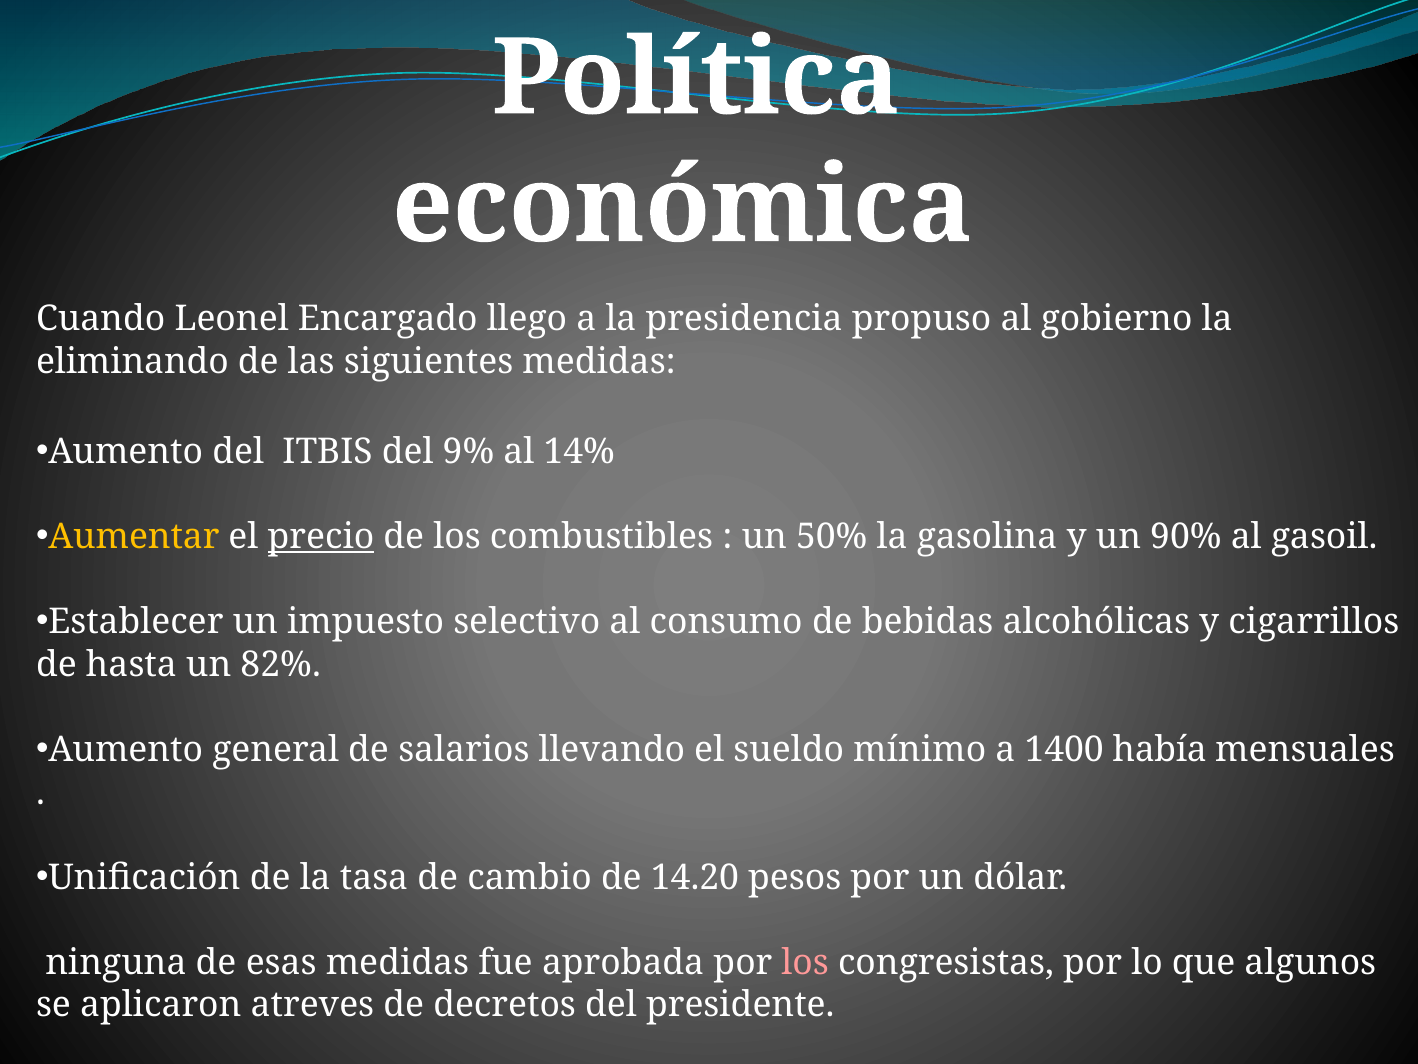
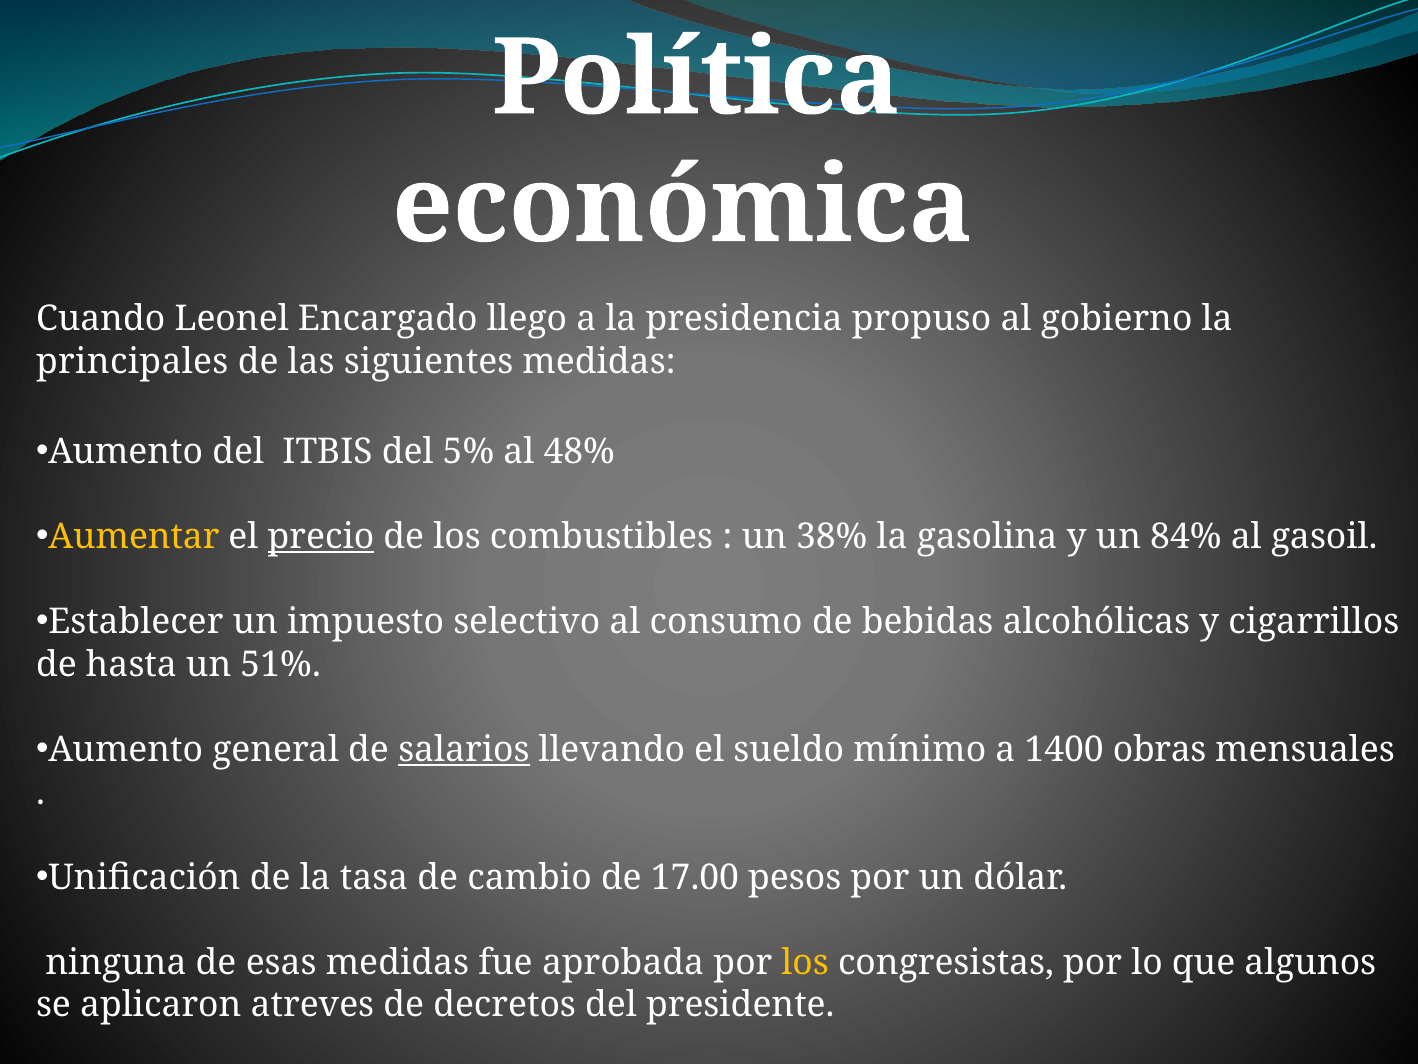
eliminando: eliminando -> principales (132, 361)
9%: 9% -> 5% (469, 452)
14%: 14% -> 48% (579, 452)
50%: 50% -> 38% (832, 537)
90%: 90% -> 84% (1186, 537)
82%: 82% -> 51% (281, 664)
salarios underline: none -> present (464, 749)
había: había -> obras (1160, 749)
14.20: 14.20 -> 17.00 (695, 877)
los colour: pink -> yellow (805, 962)
